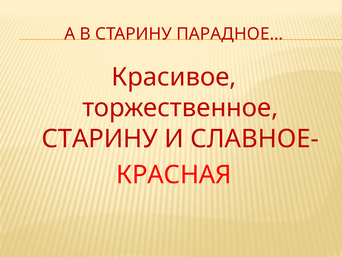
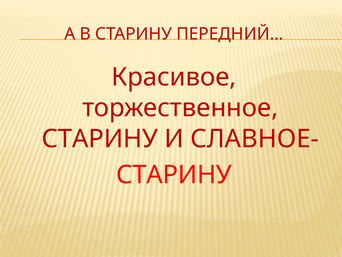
ПАРАДНОЕ…: ПАРАДНОЕ… -> ПЕРЕДНИЙ… (230, 34)
КРАСНАЯ: КРАСНАЯ -> СТАРИНУ (174, 174)
